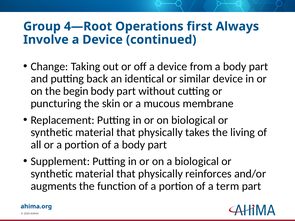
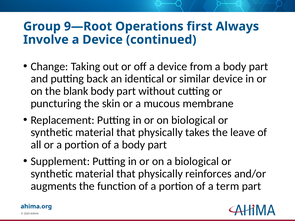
4—Root: 4—Root -> 9—Root (88, 26)
begin: begin -> blank (76, 91)
living: living -> leave (243, 133)
